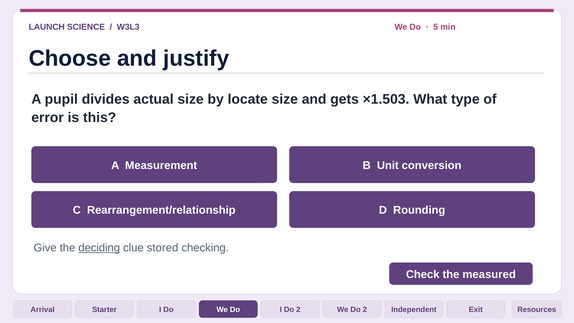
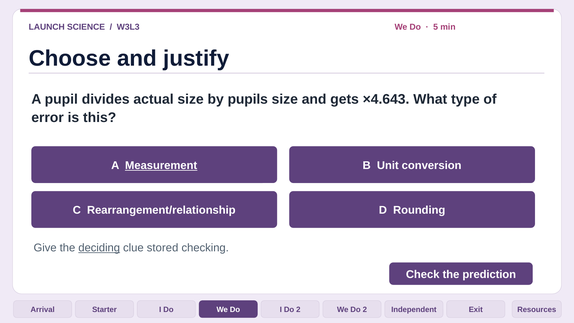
locate: locate -> pupils (248, 99)
×1.503: ×1.503 -> ×4.643 (386, 99)
Measurement underline: none -> present (161, 165)
measured: measured -> prediction (489, 274)
